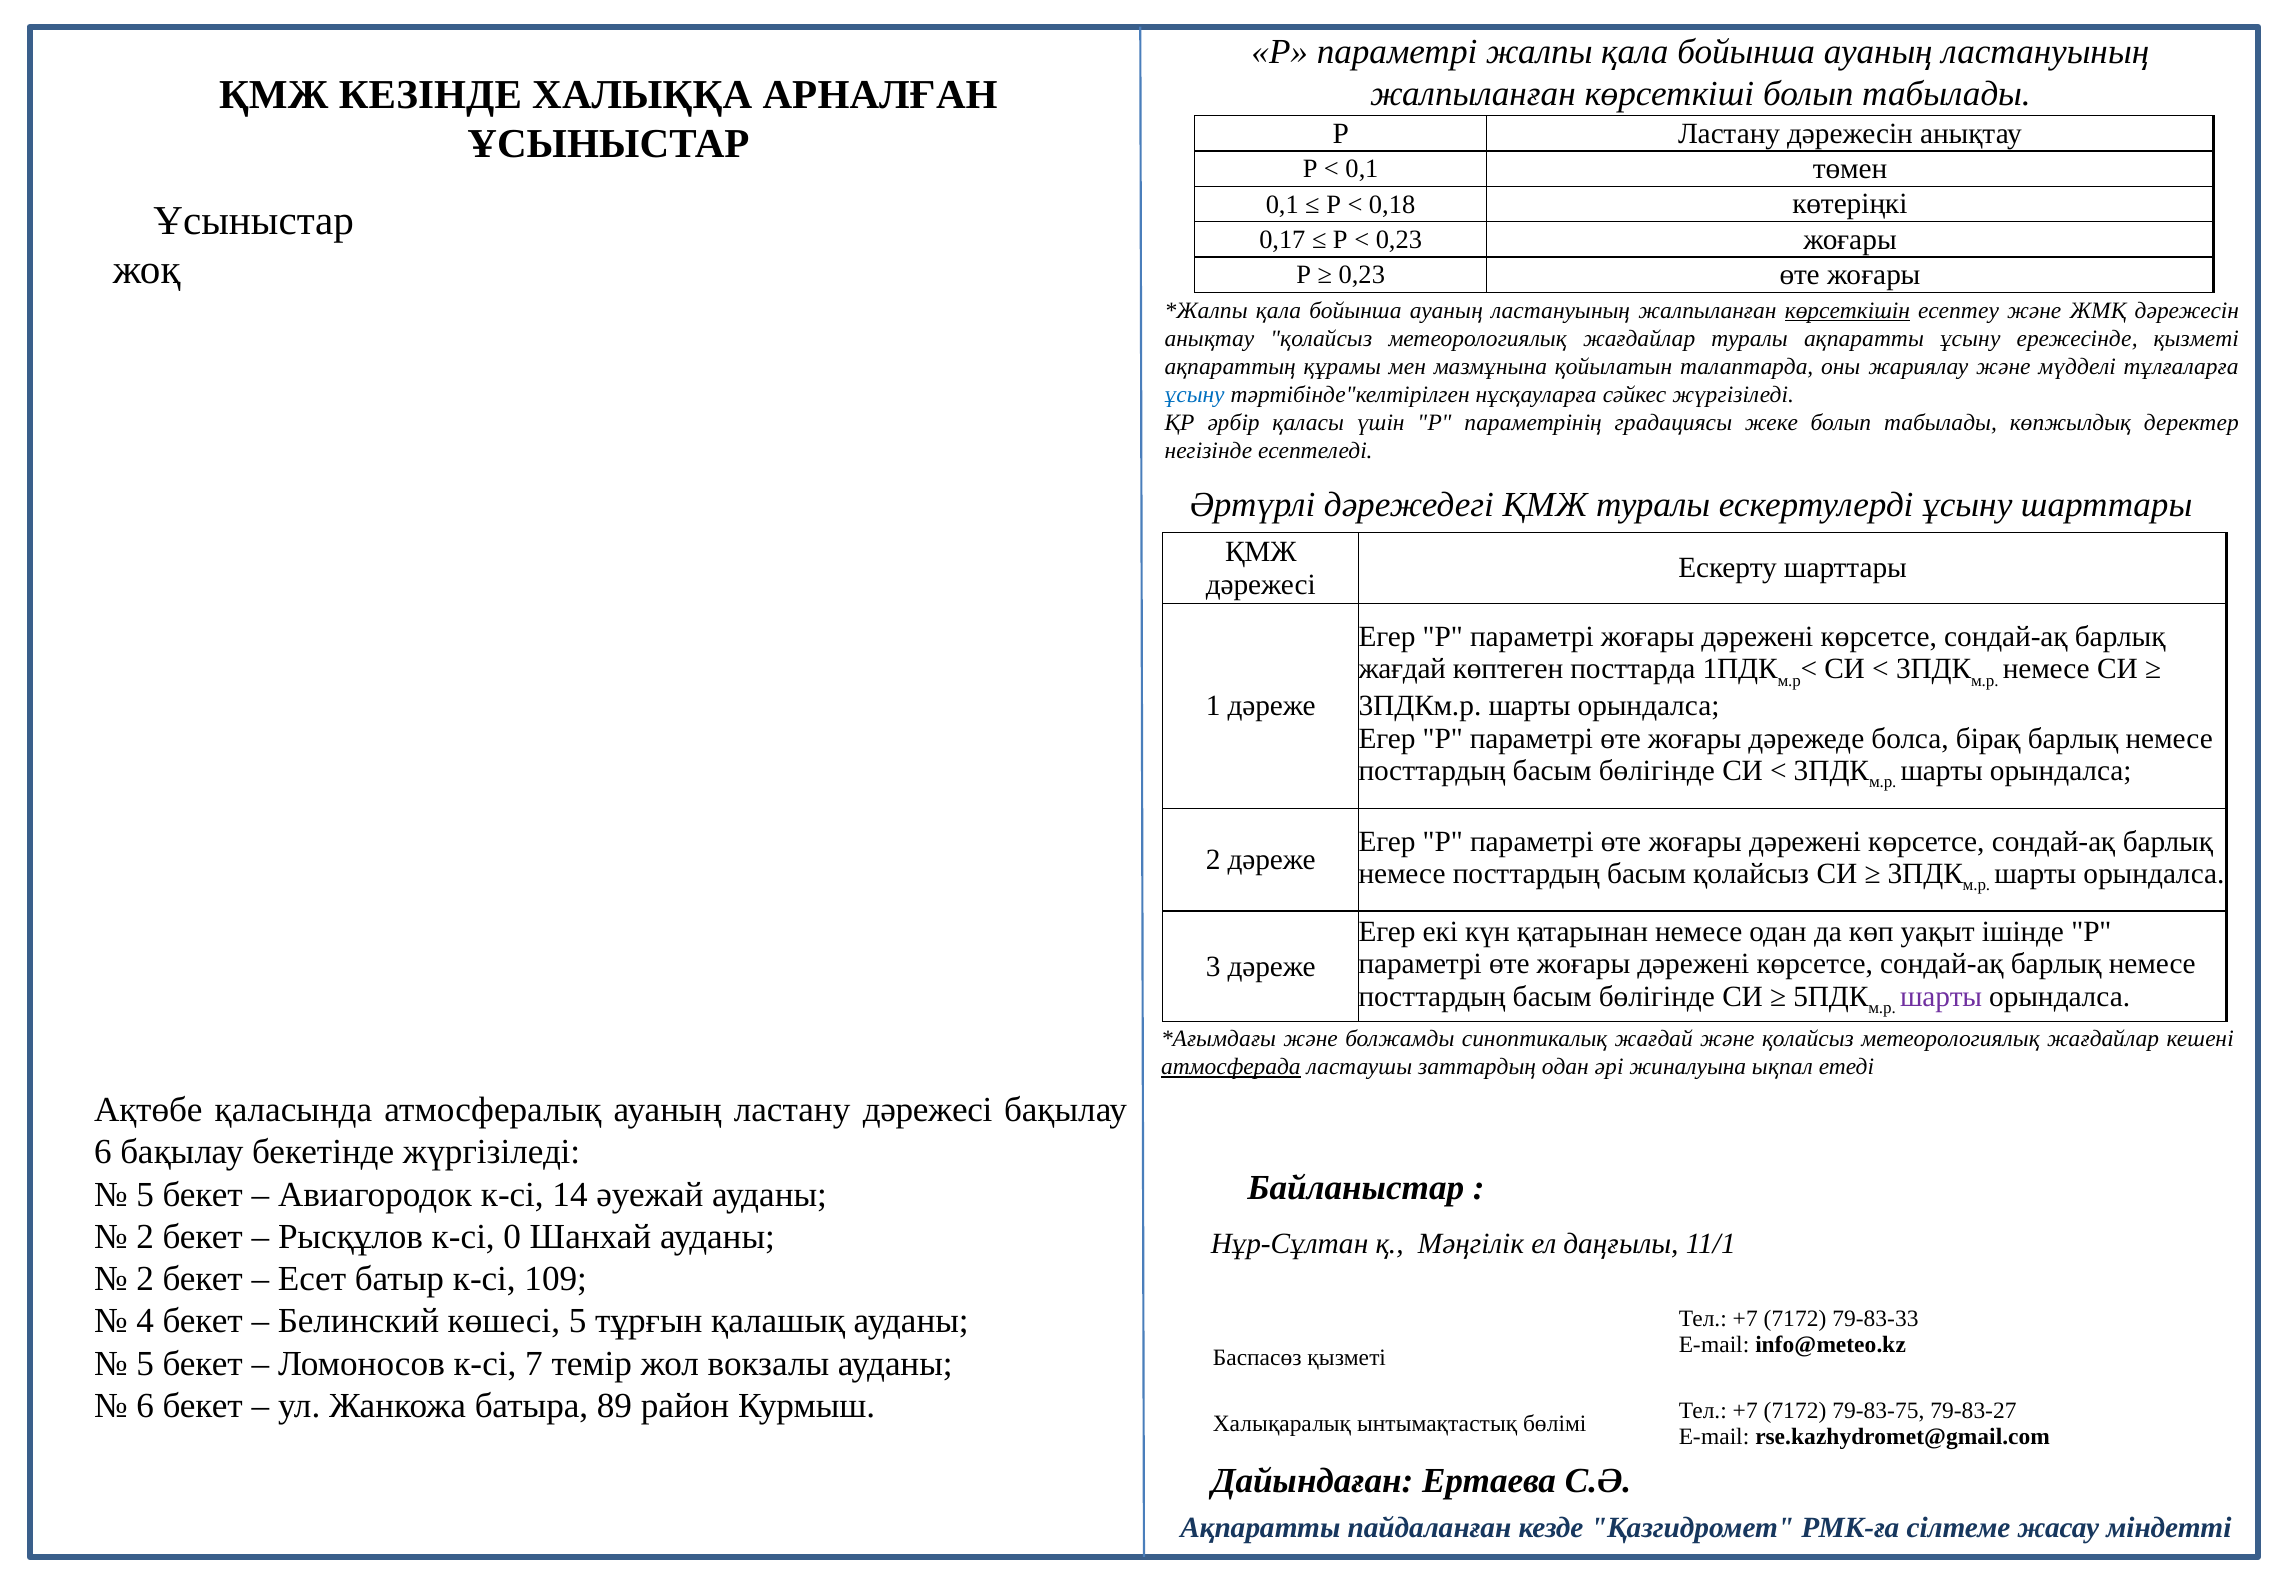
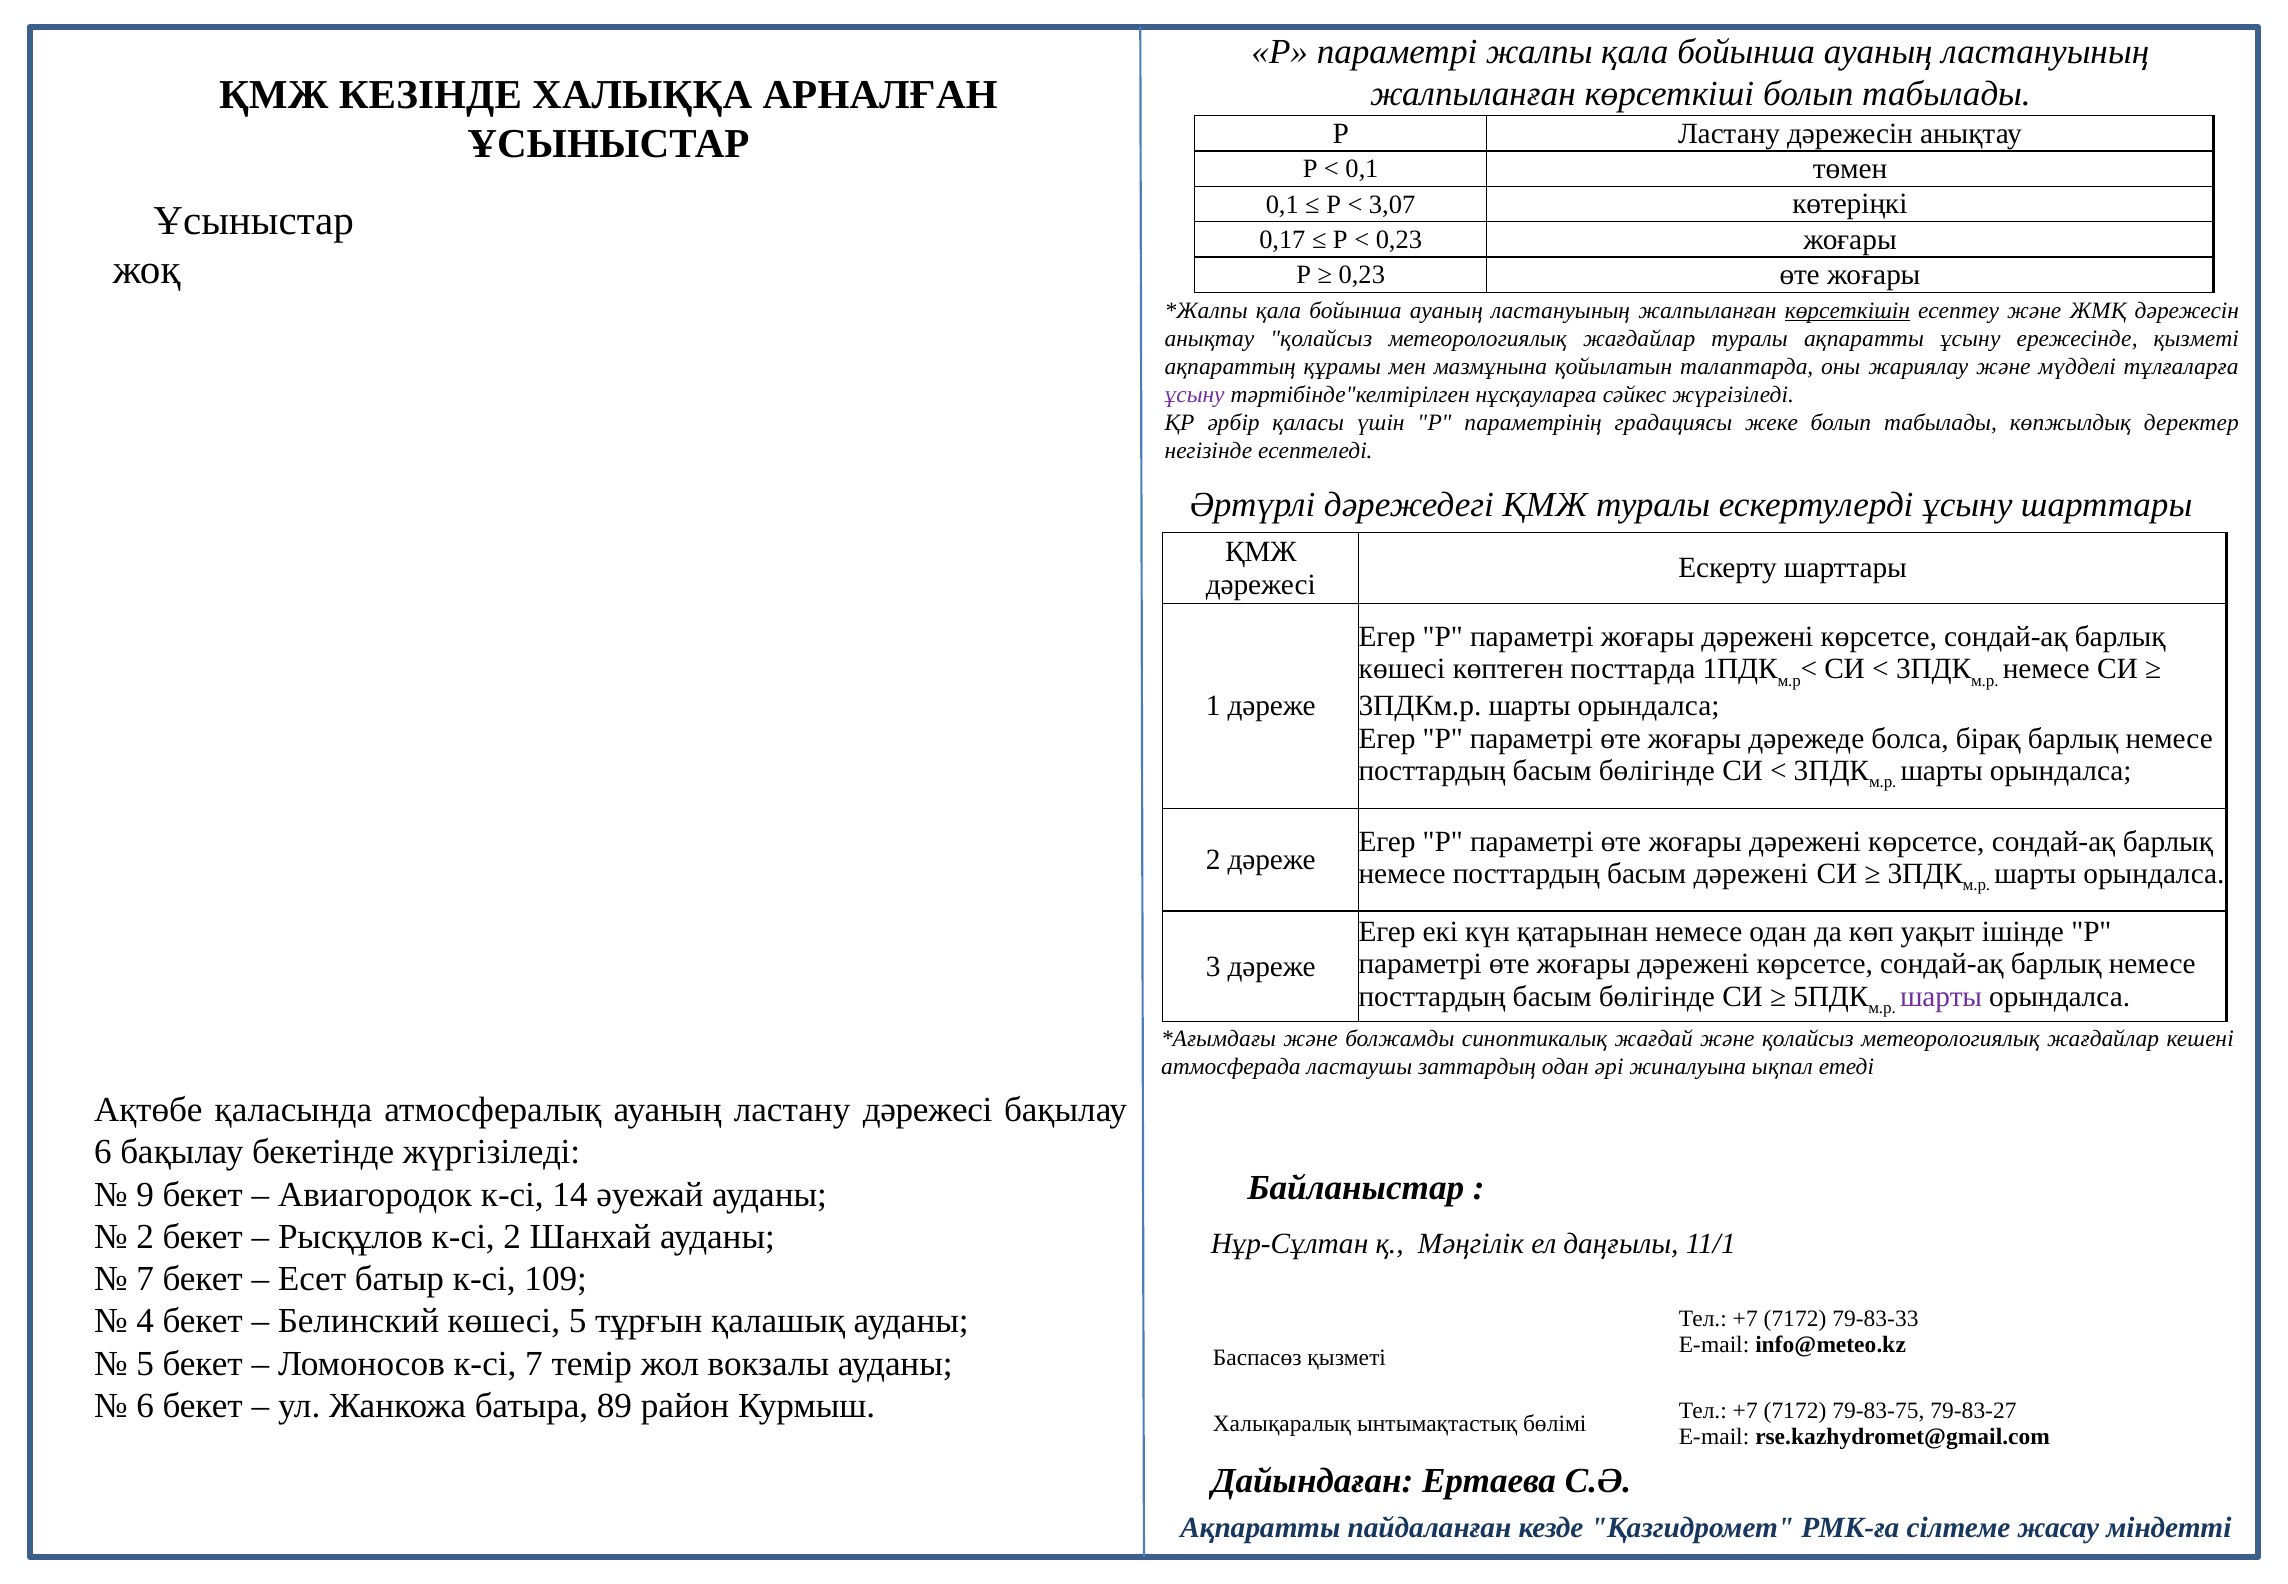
0,18: 0,18 -> 3,07 (1392, 204)
ұсыну colour: blue -> purple (1195, 395)
жағдай: жағдай -> көшесі (1402, 669)
басым қолайсыз: қолайсыз -> дәрежені (1751, 874)
атмосферада underline: present -> none (1231, 1067)
5: 5 -> 9 (145, 1195)
к-сі 0: 0 -> 2 (512, 1237)
2: 2 -> 7 (145, 1279)
